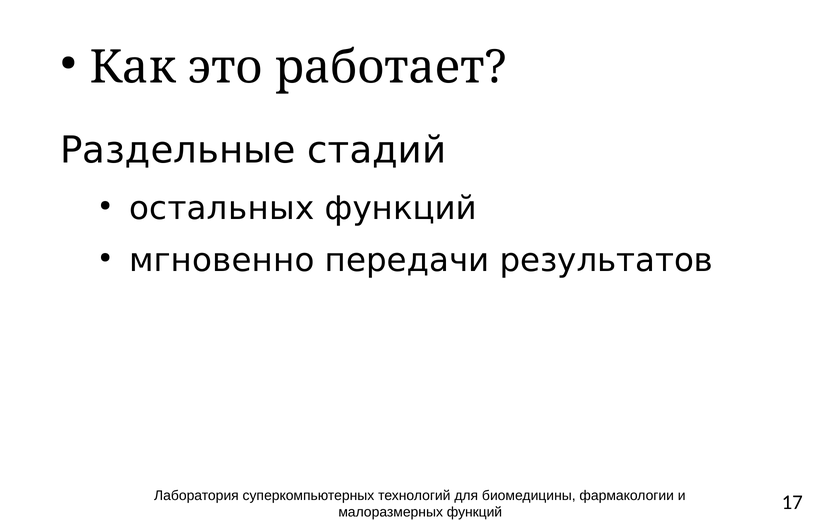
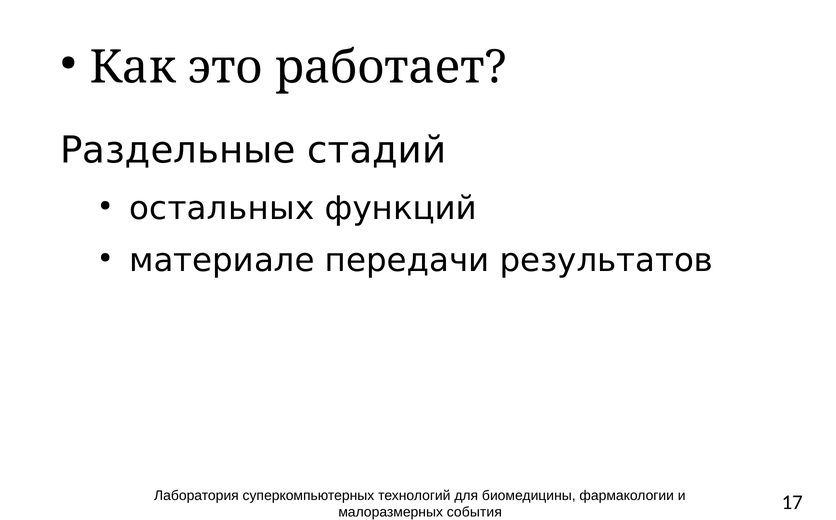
мгновенно: мгновенно -> материале (222, 261)
малоразмерных функций: функций -> события (474, 512)
